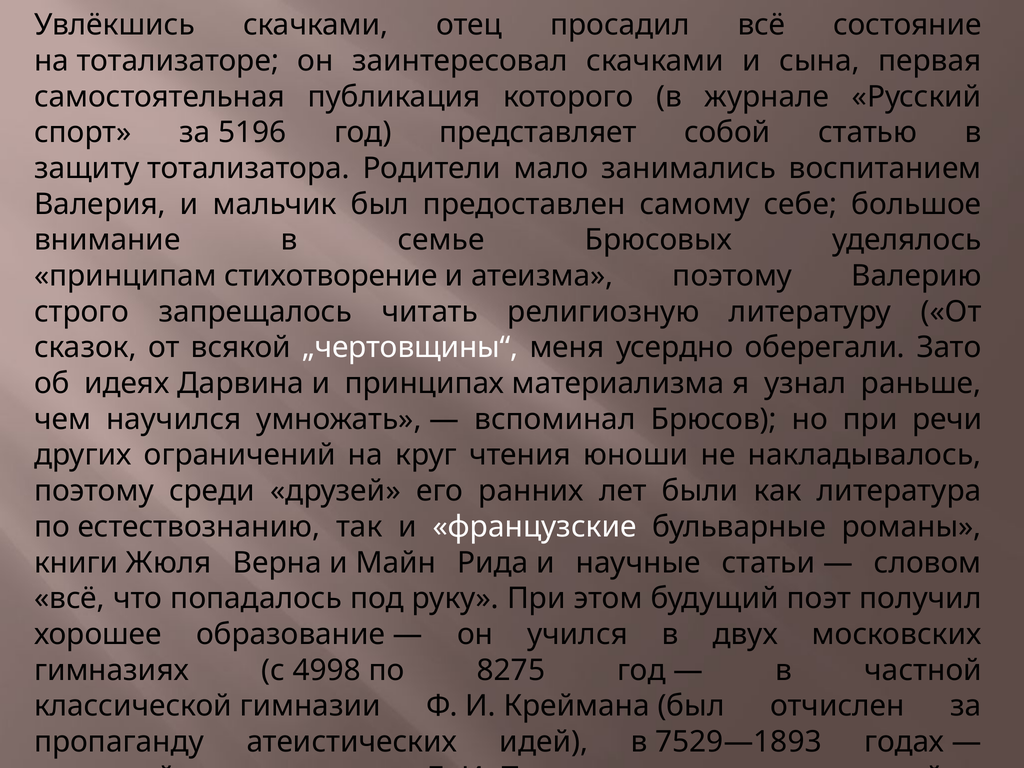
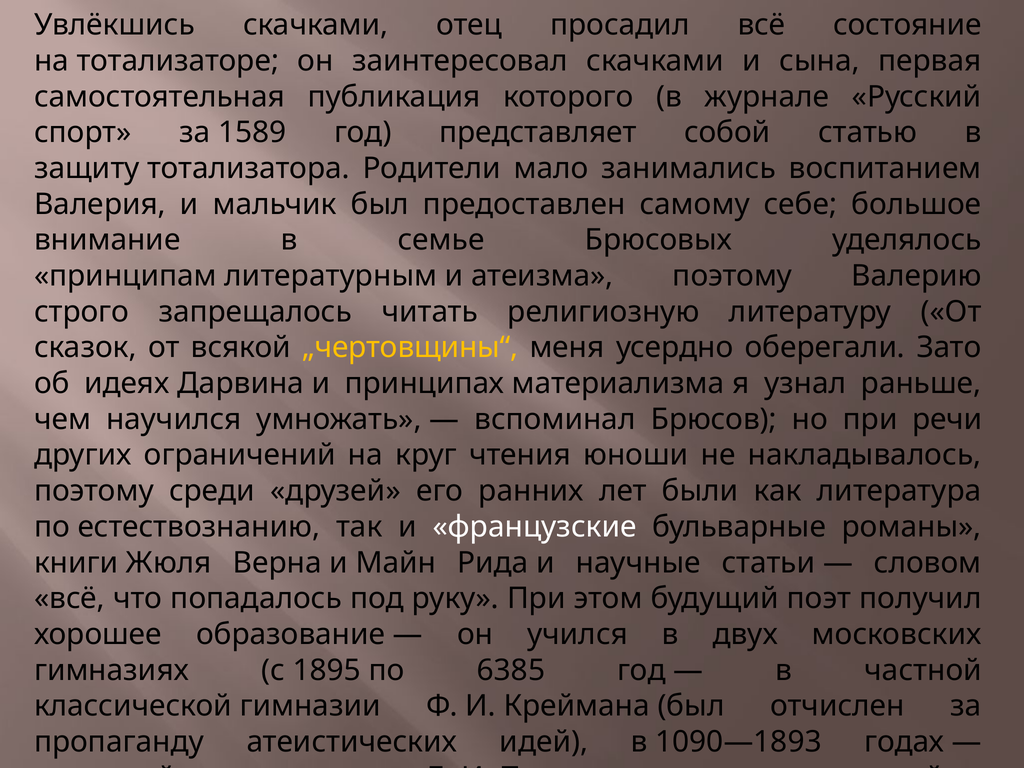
5196: 5196 -> 1589 (252, 133)
стихотворение: стихотворение -> литературным (331, 276)
„чертовщины“ colour: white -> yellow (410, 348)
4998: 4998 -> 1895 (327, 670)
8275: 8275 -> 6385 (511, 670)
7529—1893: 7529—1893 -> 1090—1893 (738, 742)
